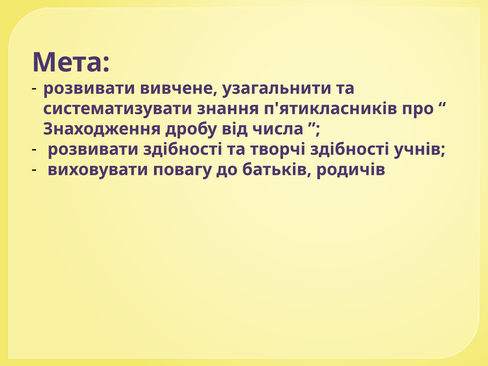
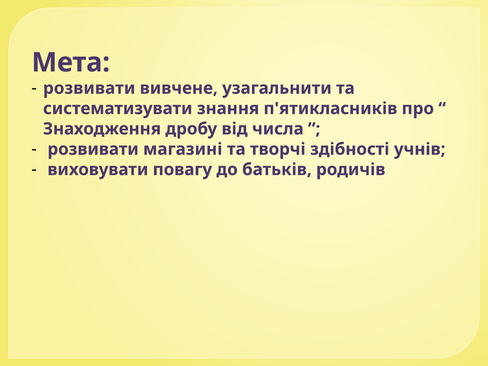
розвивати здібності: здібності -> магазині (183, 149)
